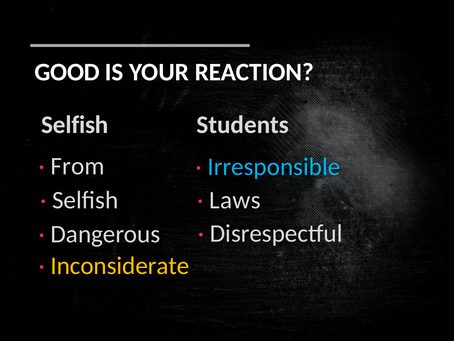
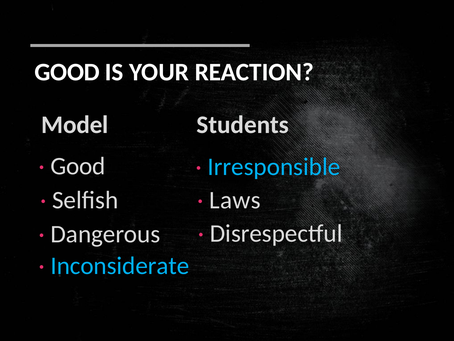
Selfish: Selfish -> Model (75, 125)
From: From -> Good (78, 166)
Inconsiderate colour: yellow -> light blue (120, 266)
